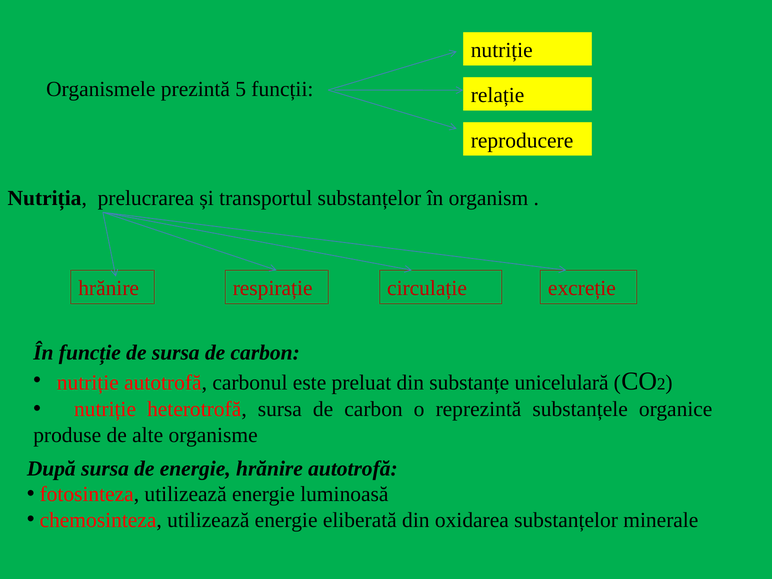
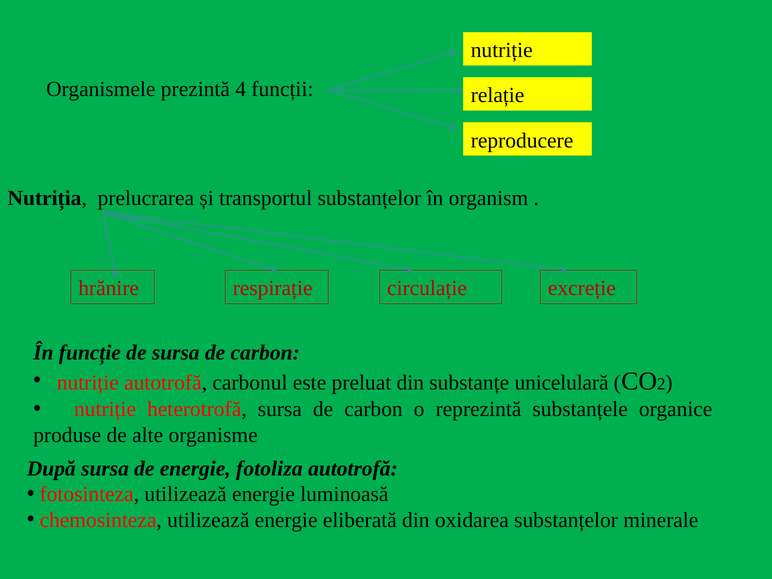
5: 5 -> 4 (241, 89)
energie hrănire: hrănire -> fotoliza (269, 469)
